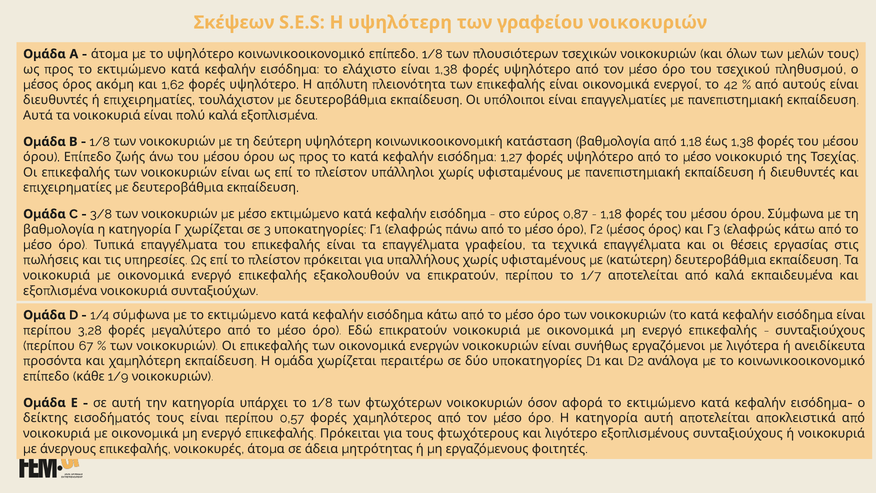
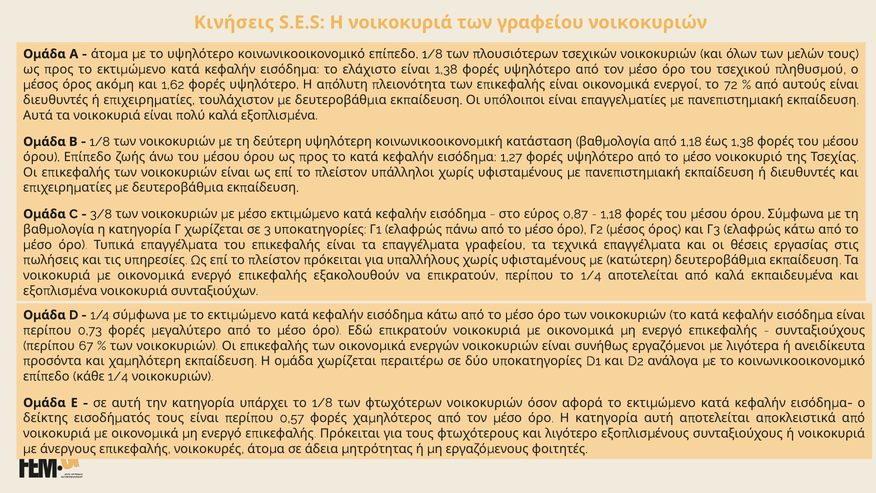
Σκέψεων: Σκέψεων -> Κινήσεις (234, 22)
Η υψηλότερη: υψηλότερη -> νοικοκυριά (400, 22)
42: 42 -> 72 (731, 85)
1/7: 1/7 -> 1/4 (591, 275)
3,28: 3,28 -> 0,73 (90, 330)
1/9: 1/9 -> 1/4 (118, 376)
